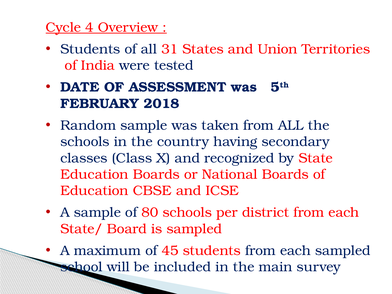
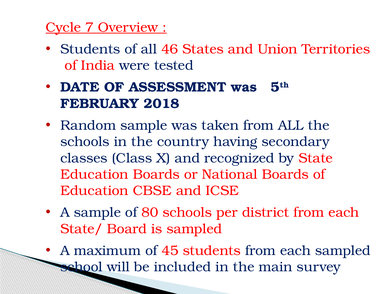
4: 4 -> 7 (89, 27)
31: 31 -> 46 (170, 49)
